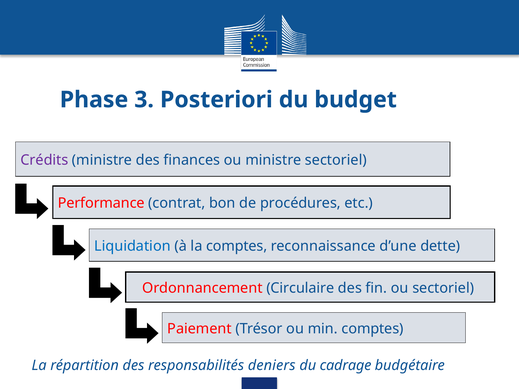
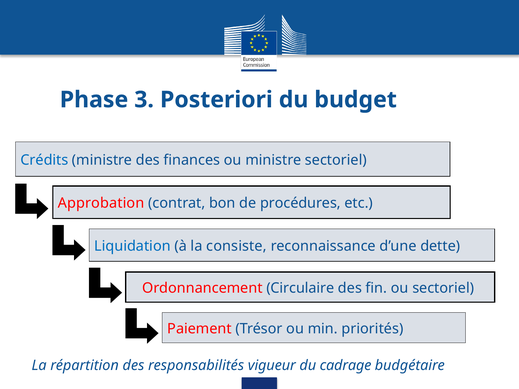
Crédits colour: purple -> blue (44, 160)
Performance: Performance -> Approbation (101, 203)
la comptes: comptes -> consiste (237, 246)
min comptes: comptes -> priorités (372, 329)
deniers: deniers -> vigueur (272, 366)
